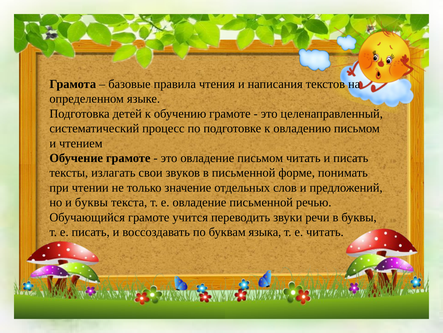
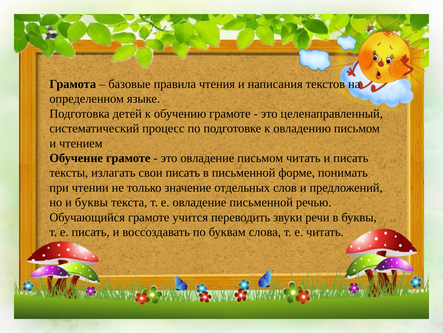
свои звуков: звуков -> писать (183, 173)
языка: языка -> слова (265, 232)
